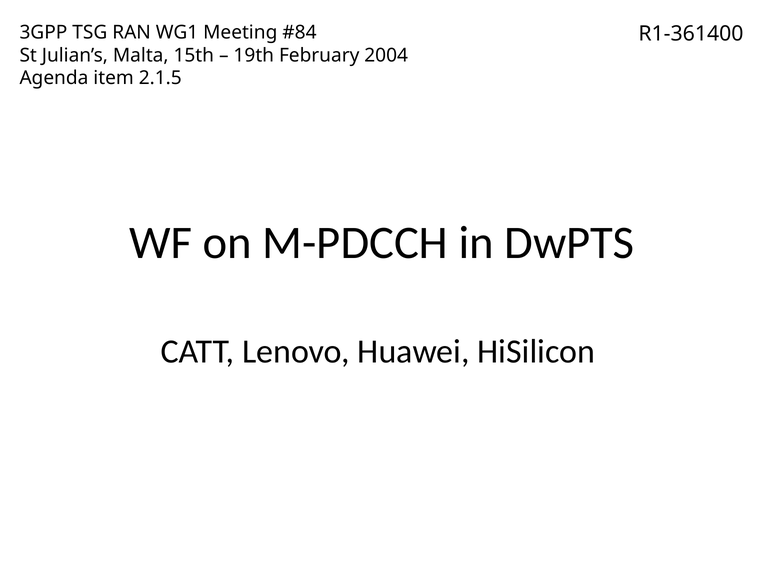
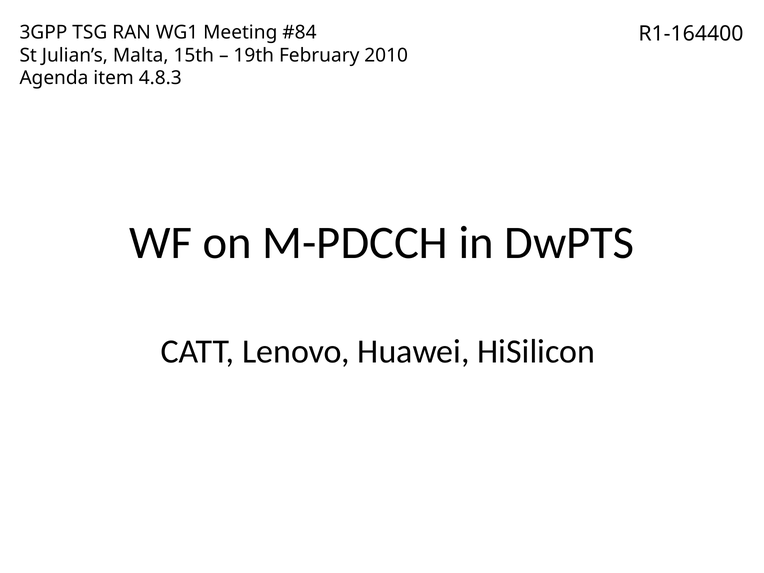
R1-361400: R1-361400 -> R1-164400 (691, 34)
2004: 2004 -> 2010 (386, 55)
2.1.5: 2.1.5 -> 4.8.3 (160, 78)
